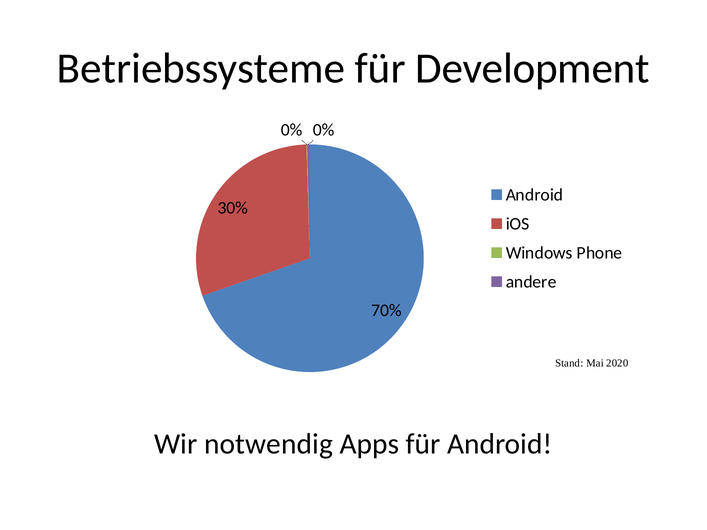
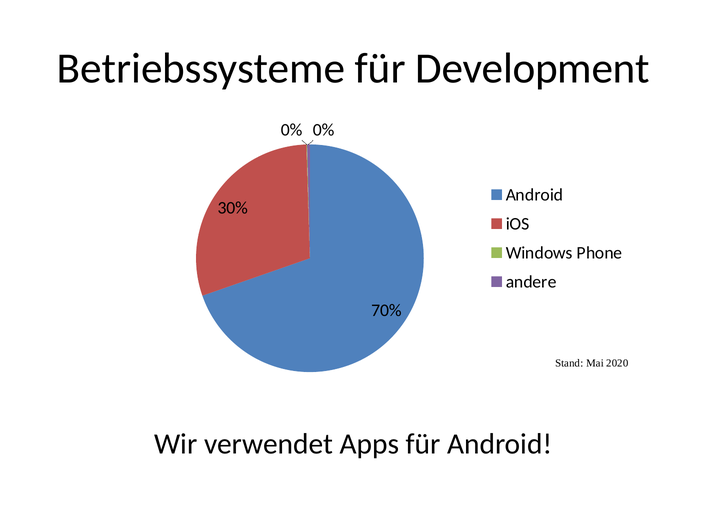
notwendig: notwendig -> verwendet (269, 444)
